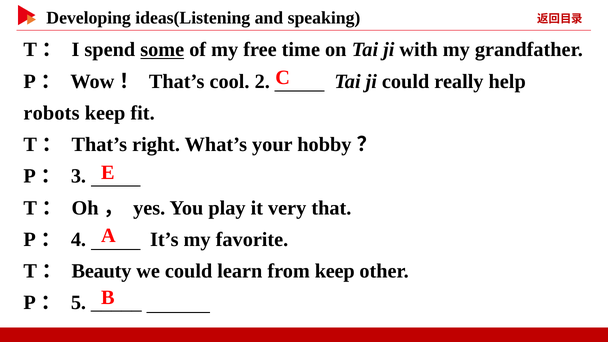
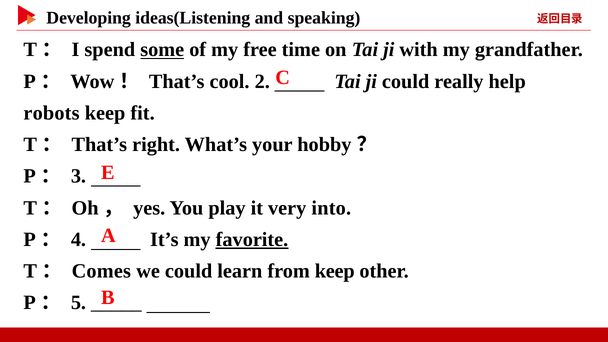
that: that -> into (331, 208)
favorite underline: none -> present (252, 240)
Beauty: Beauty -> Comes (101, 271)
